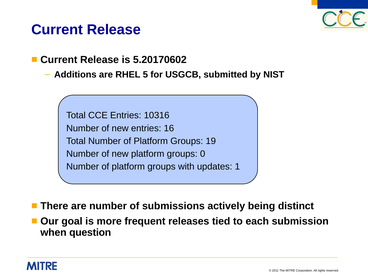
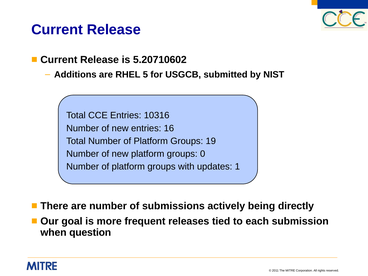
5.20170602: 5.20170602 -> 5.20710602 (160, 60)
distinct: distinct -> directly (296, 206)
